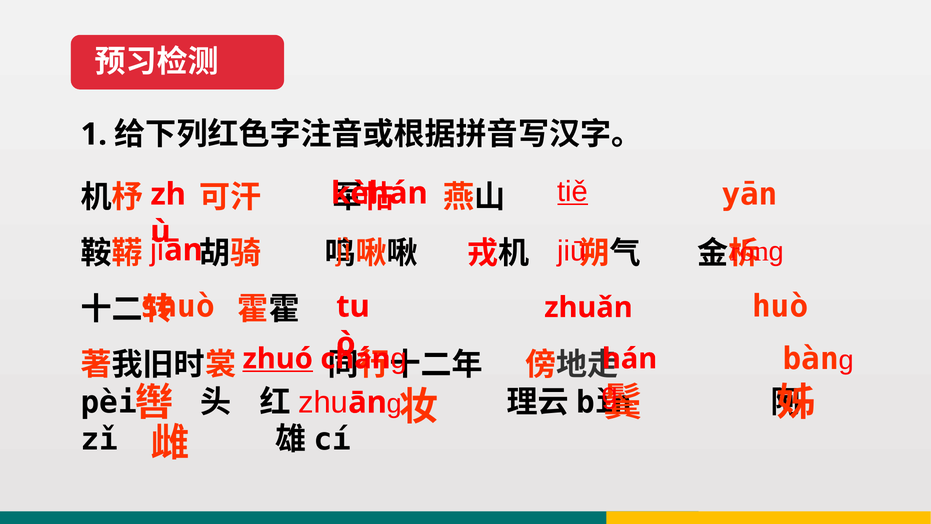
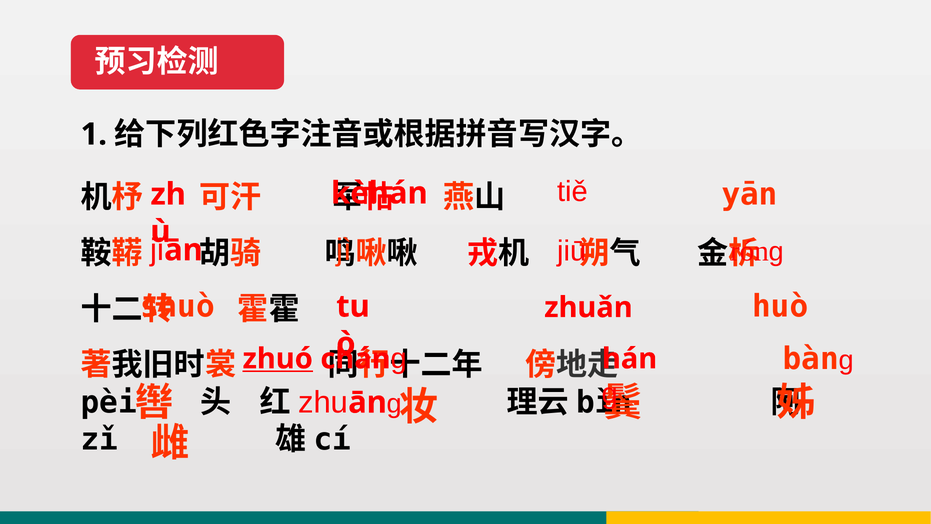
tiě underline: present -> none (573, 192)
